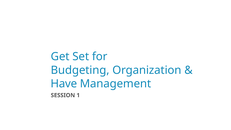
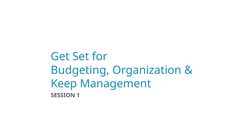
Have: Have -> Keep (64, 84)
